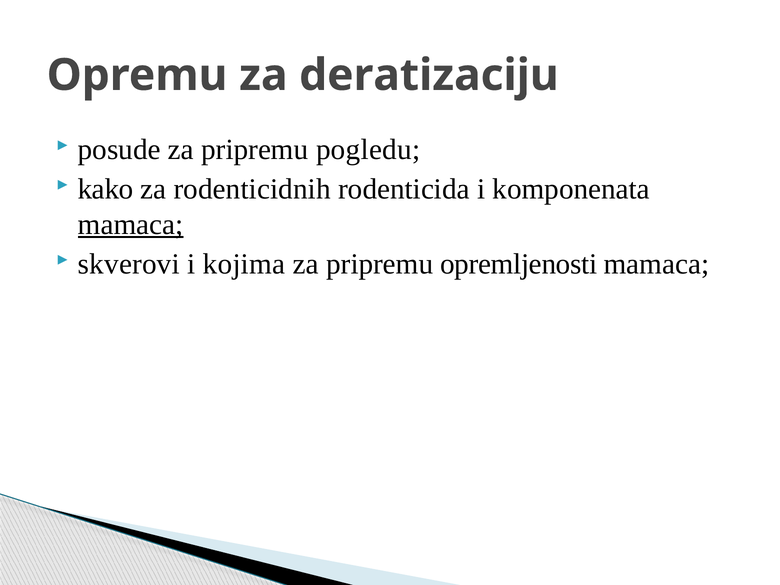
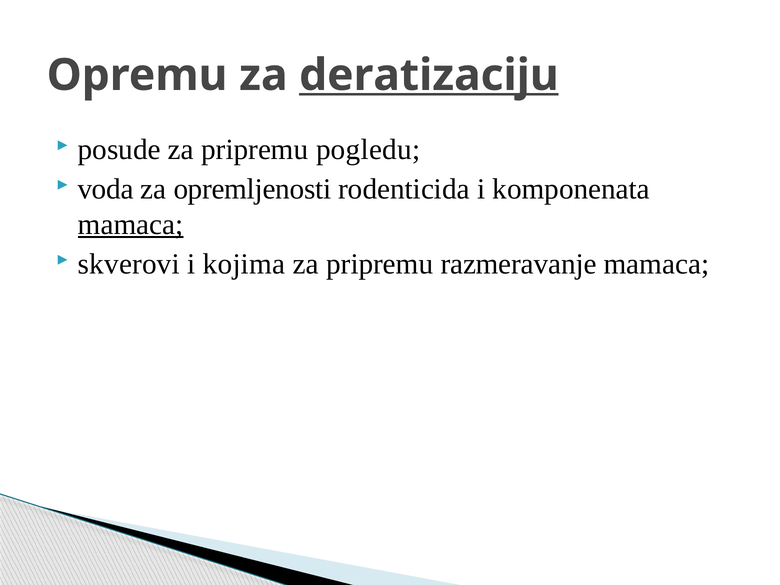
deratizaciju underline: none -> present (429, 75)
kako: kako -> voda (106, 189)
rodenticidnih: rodenticidnih -> opremljenosti (252, 189)
opremljenosti: opremljenosti -> razmeravanje (519, 264)
